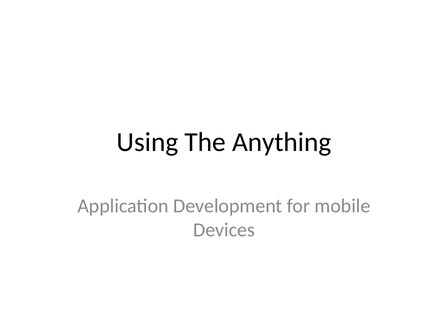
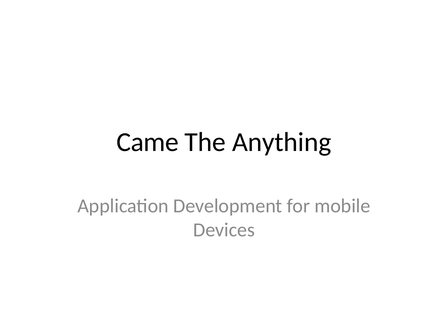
Using: Using -> Came (148, 142)
